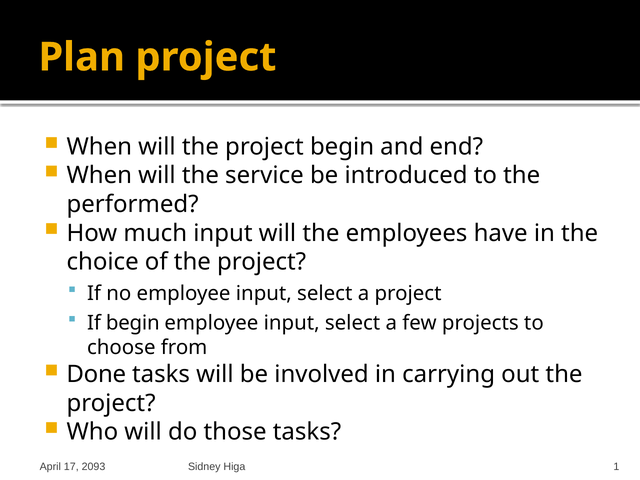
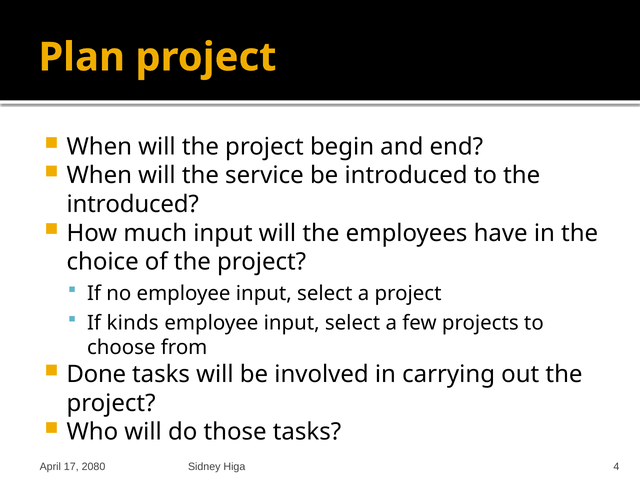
performed: performed -> introduced (133, 204)
If begin: begin -> kinds (133, 323)
2093: 2093 -> 2080 (93, 467)
1: 1 -> 4 (616, 467)
